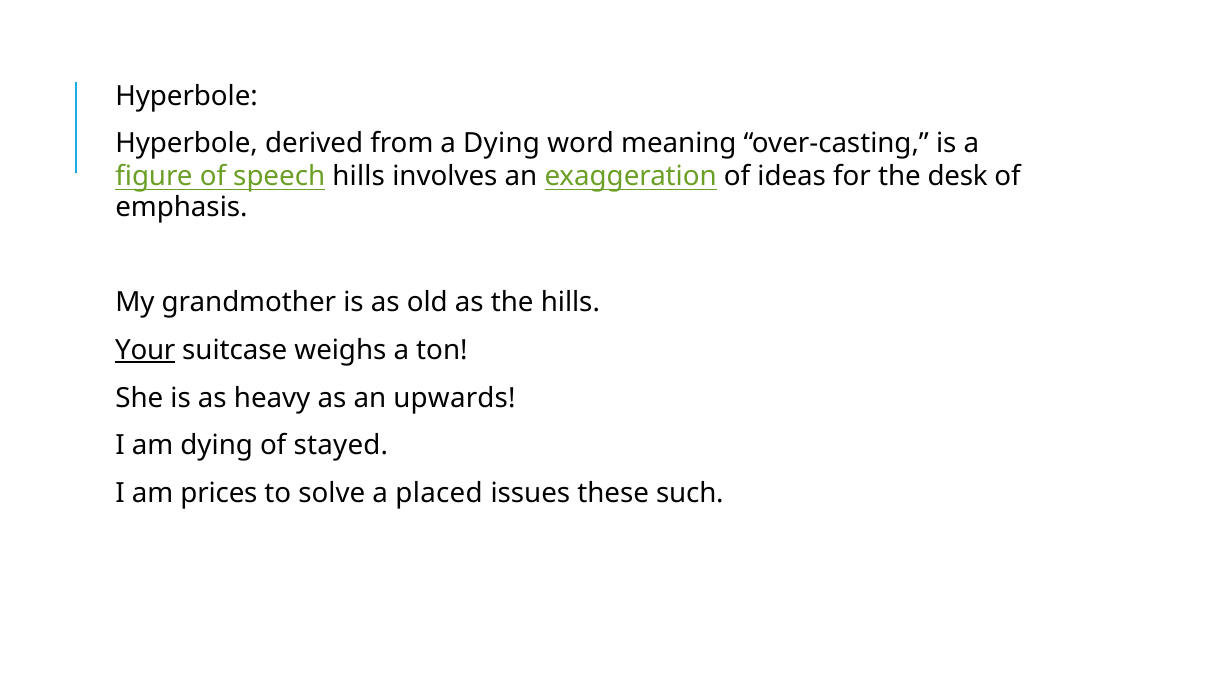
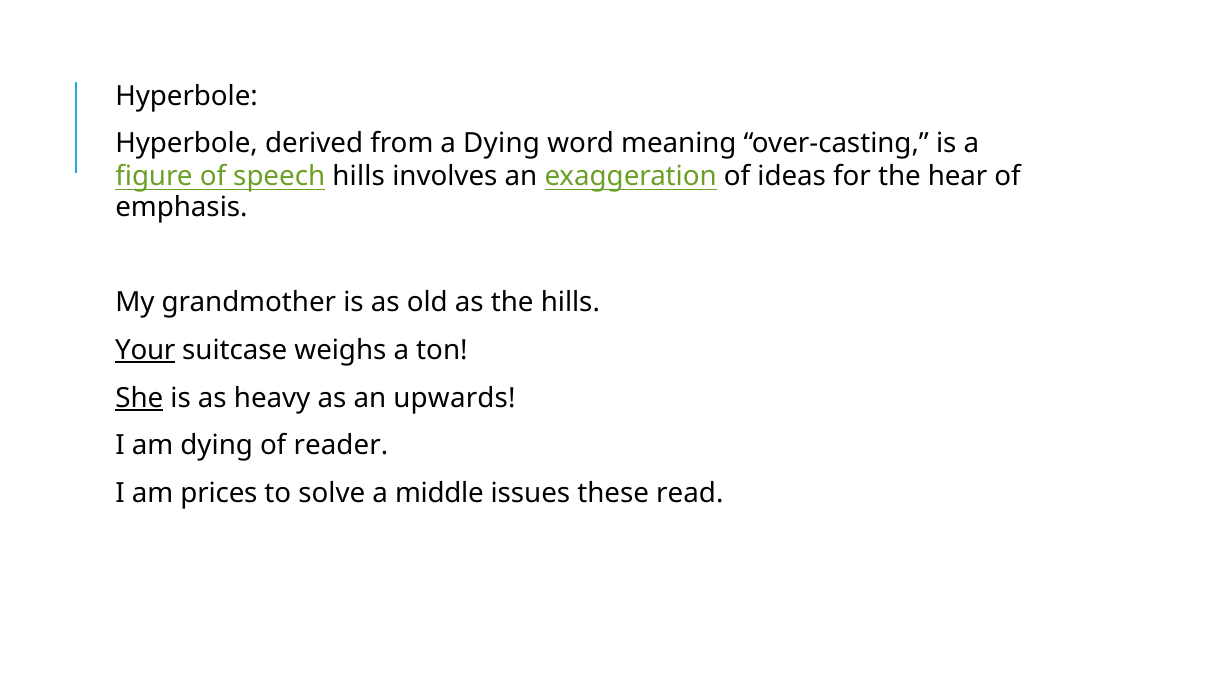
desk: desk -> hear (958, 177)
She underline: none -> present (139, 398)
stayed: stayed -> reader (341, 446)
placed: placed -> middle (439, 493)
such: such -> read (690, 493)
